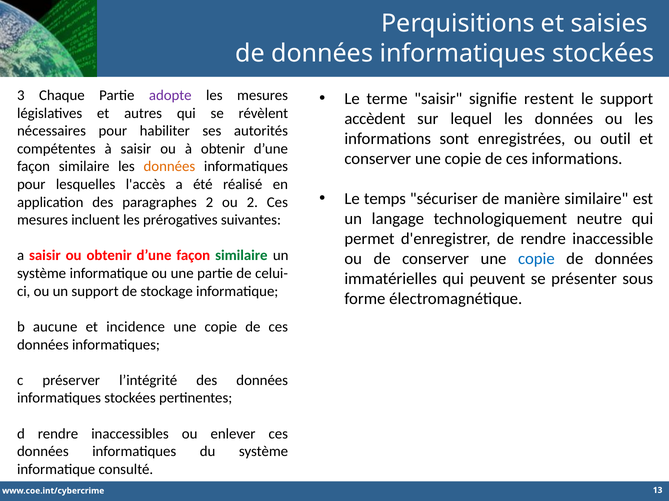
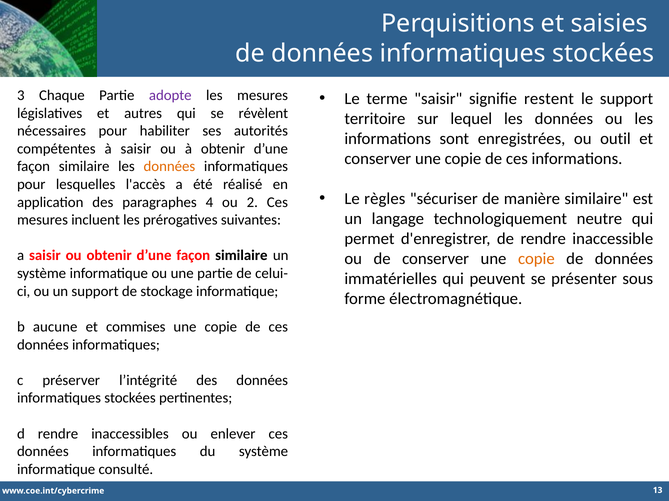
accèdent: accèdent -> territoire (375, 119)
temps: temps -> règles (385, 199)
paragraphes 2: 2 -> 4 (209, 202)
similaire colour: green -> black (241, 256)
copie colour: blue -> orange (536, 259)
incidence: incidence -> commises (136, 327)
